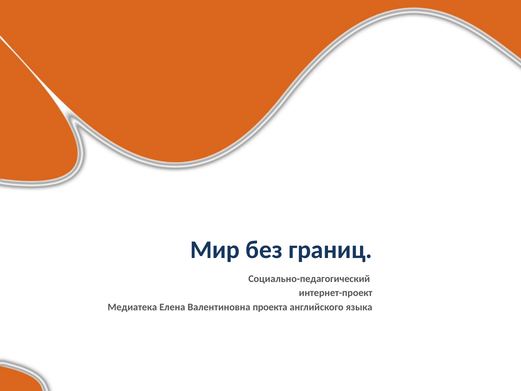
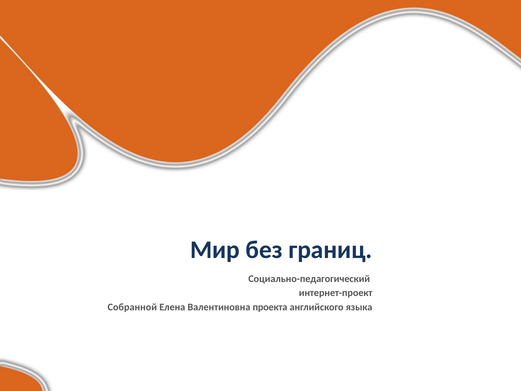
Медиатека: Медиатека -> Собранной (132, 307)
